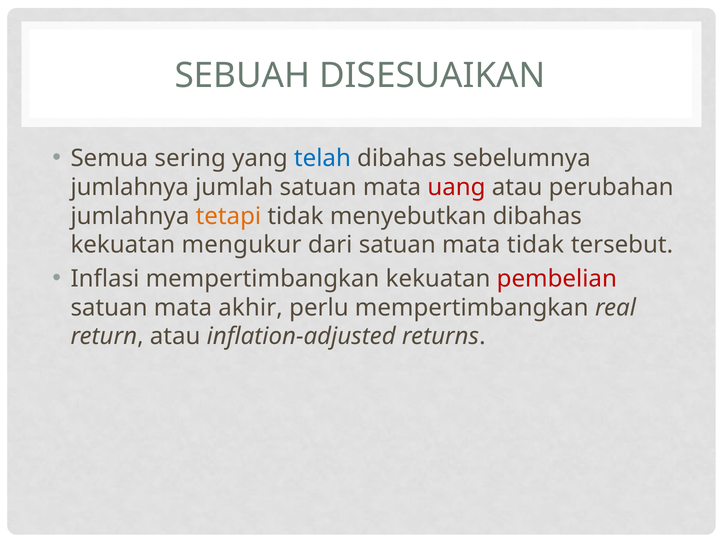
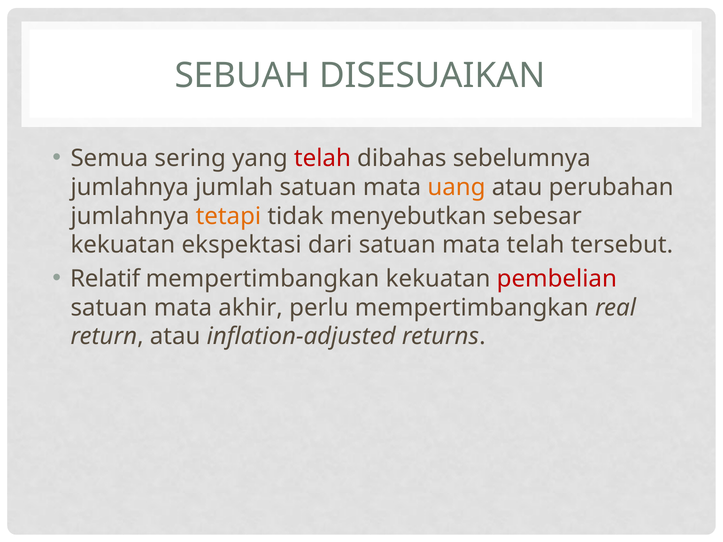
telah colour: blue -> red (322, 158)
uang colour: red -> orange (456, 187)
menyebutkan dibahas: dibahas -> sebesar (537, 216)
mengukur: mengukur -> ekspektasi (242, 245)
mata tidak: tidak -> telah (536, 245)
Inflasi: Inflasi -> Relatif (105, 279)
